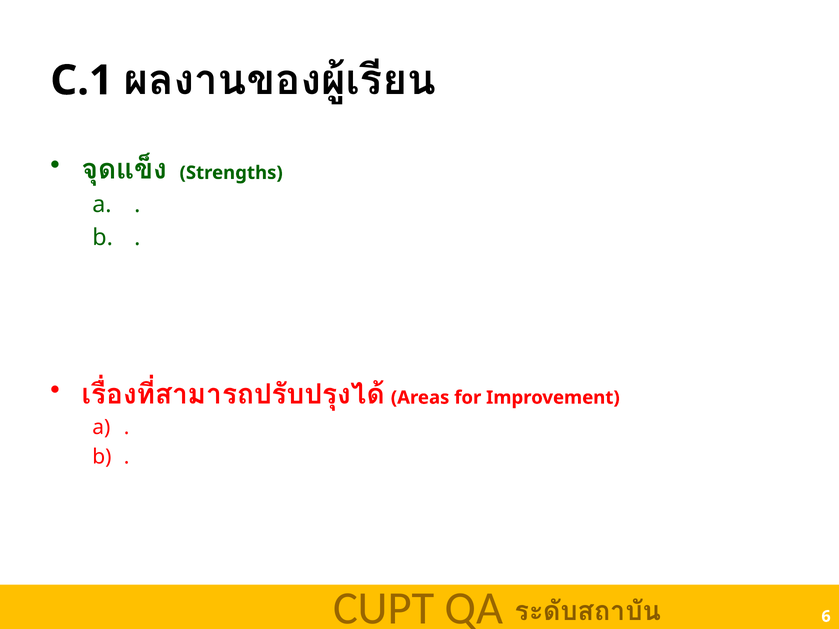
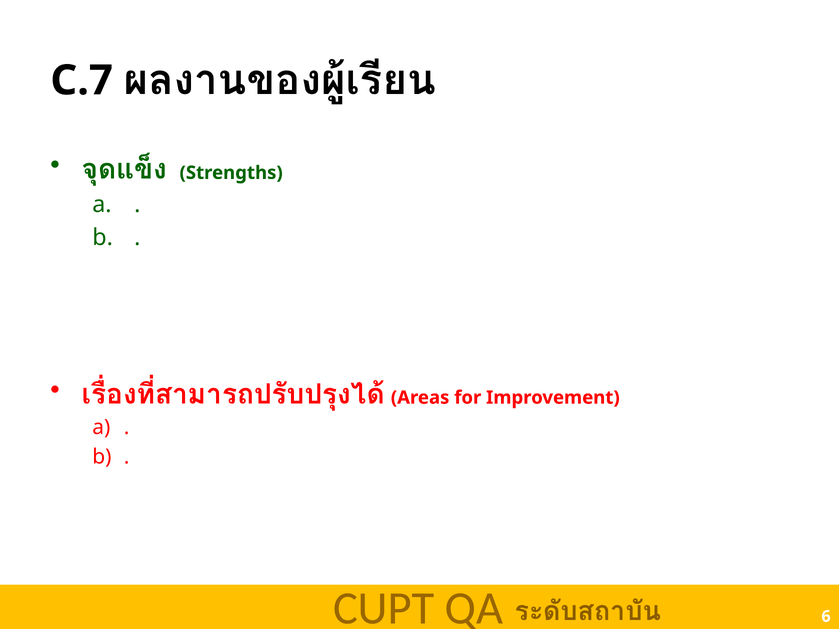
C.1: C.1 -> C.7 (82, 81)
